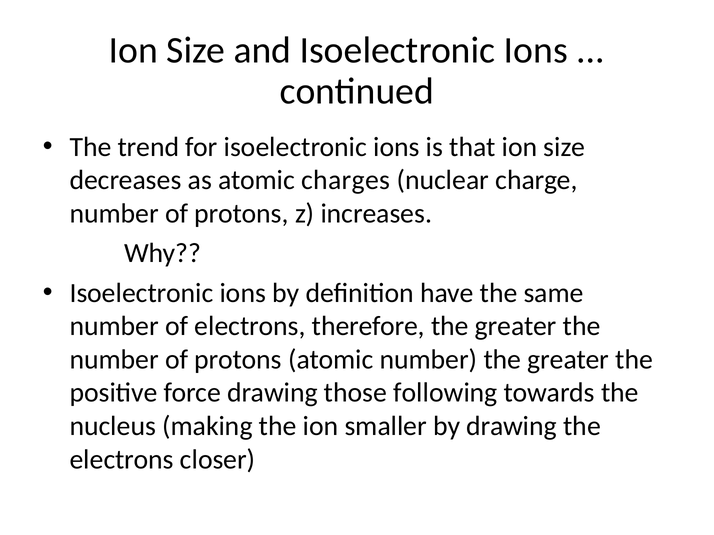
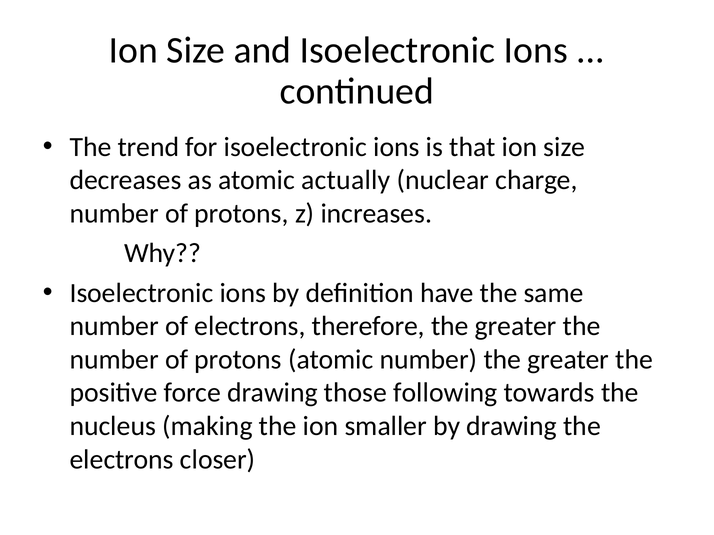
charges: charges -> actually (346, 180)
